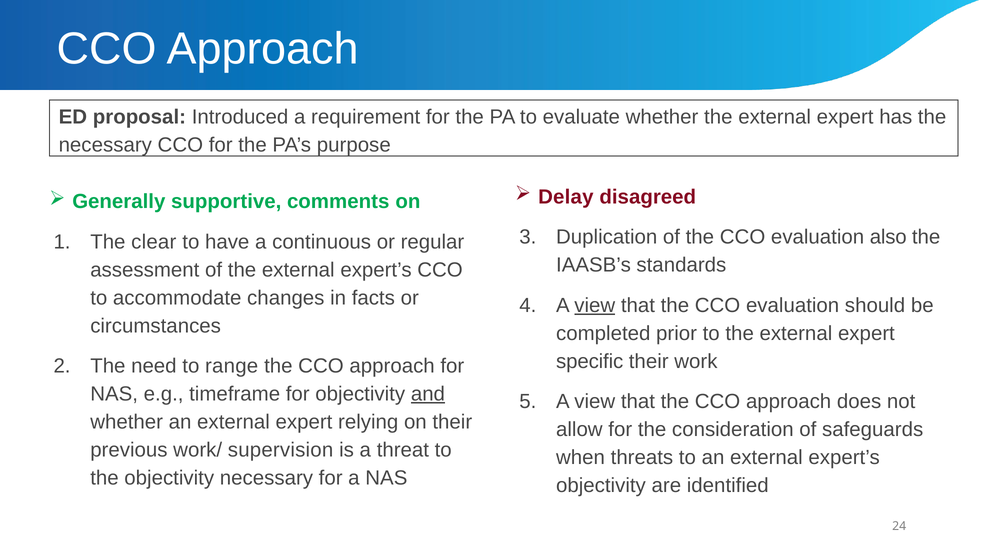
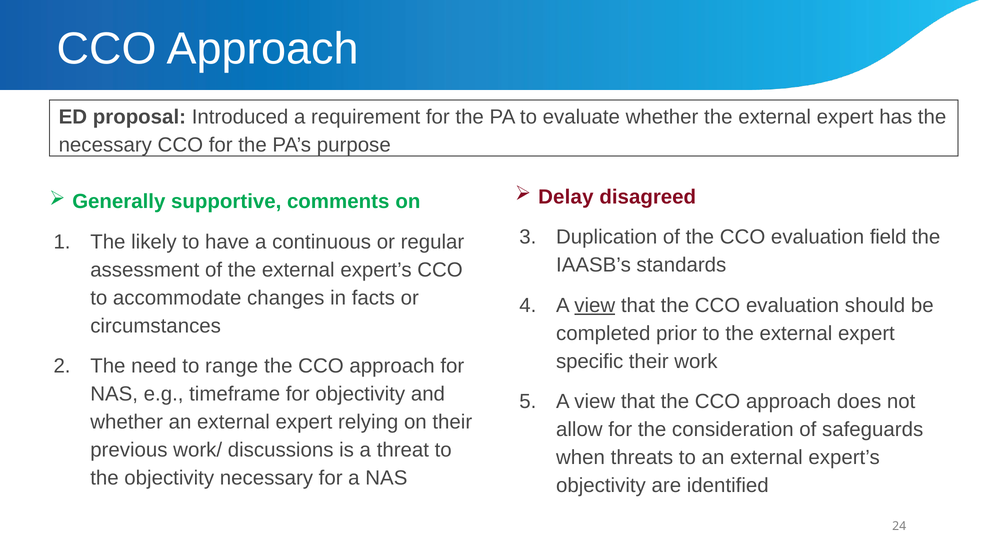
also: also -> field (888, 237)
clear: clear -> likely (154, 242)
and underline: present -> none (428, 394)
supervision: supervision -> discussions (281, 450)
